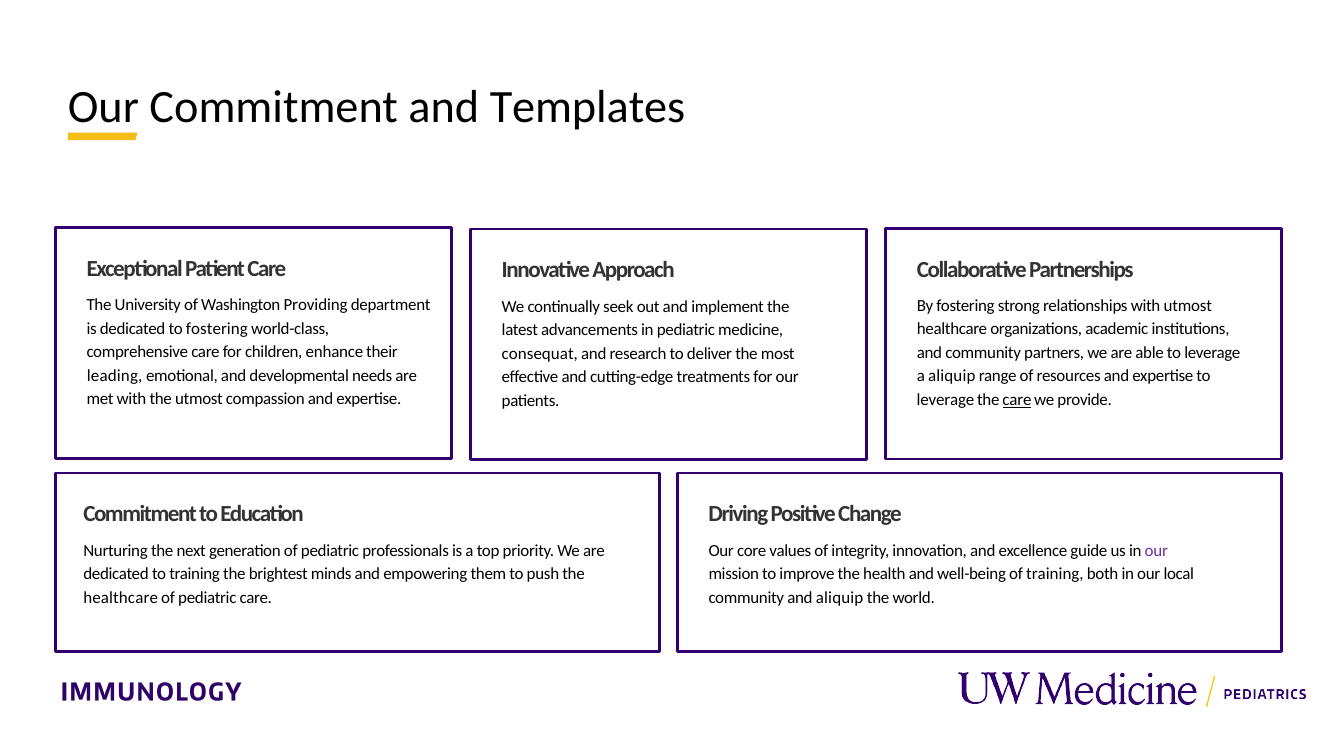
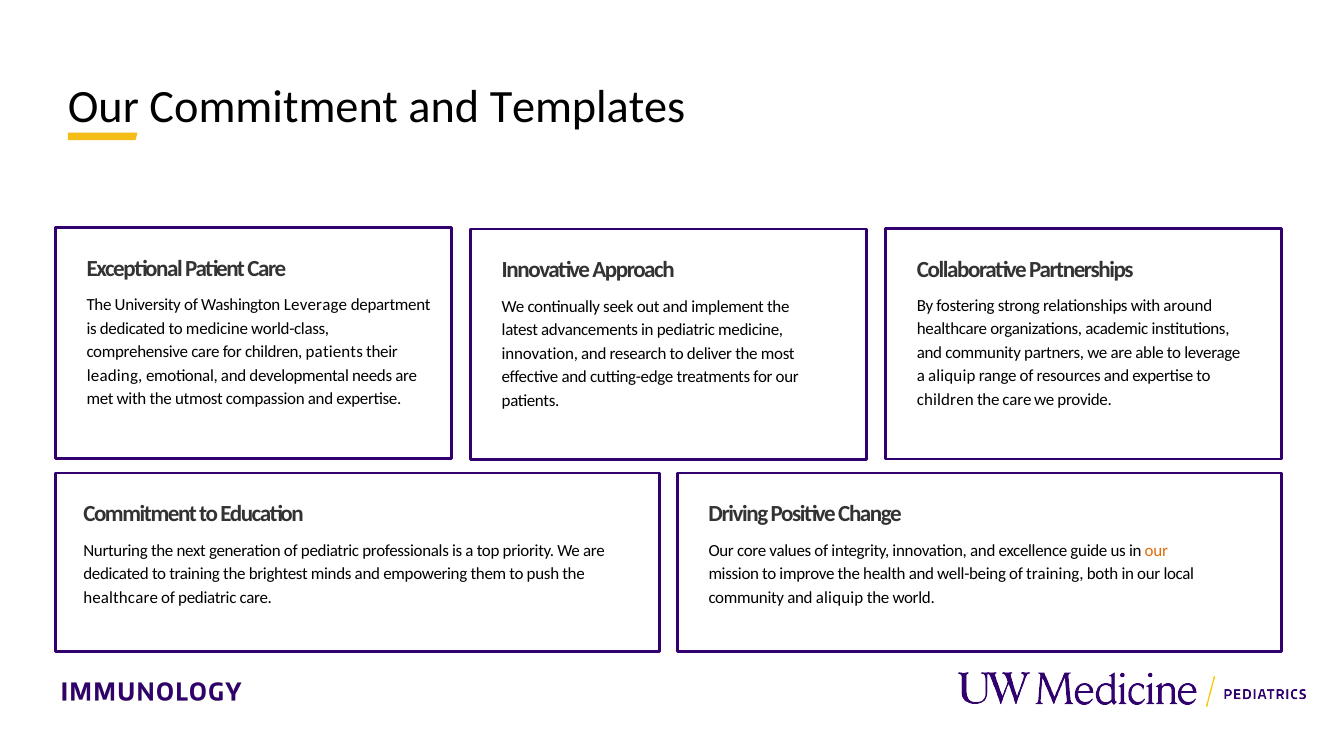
Washington Providing: Providing -> Leverage (315, 306)
with utmost: utmost -> around (1188, 306)
to fostering: fostering -> medicine (217, 329)
children enhance: enhance -> patients (334, 353)
consequat: consequat -> innovation (540, 354)
leverage: leverage -> children (945, 400)
care underline: present -> none (1017, 400)
our colour: purple -> orange (1156, 551)
